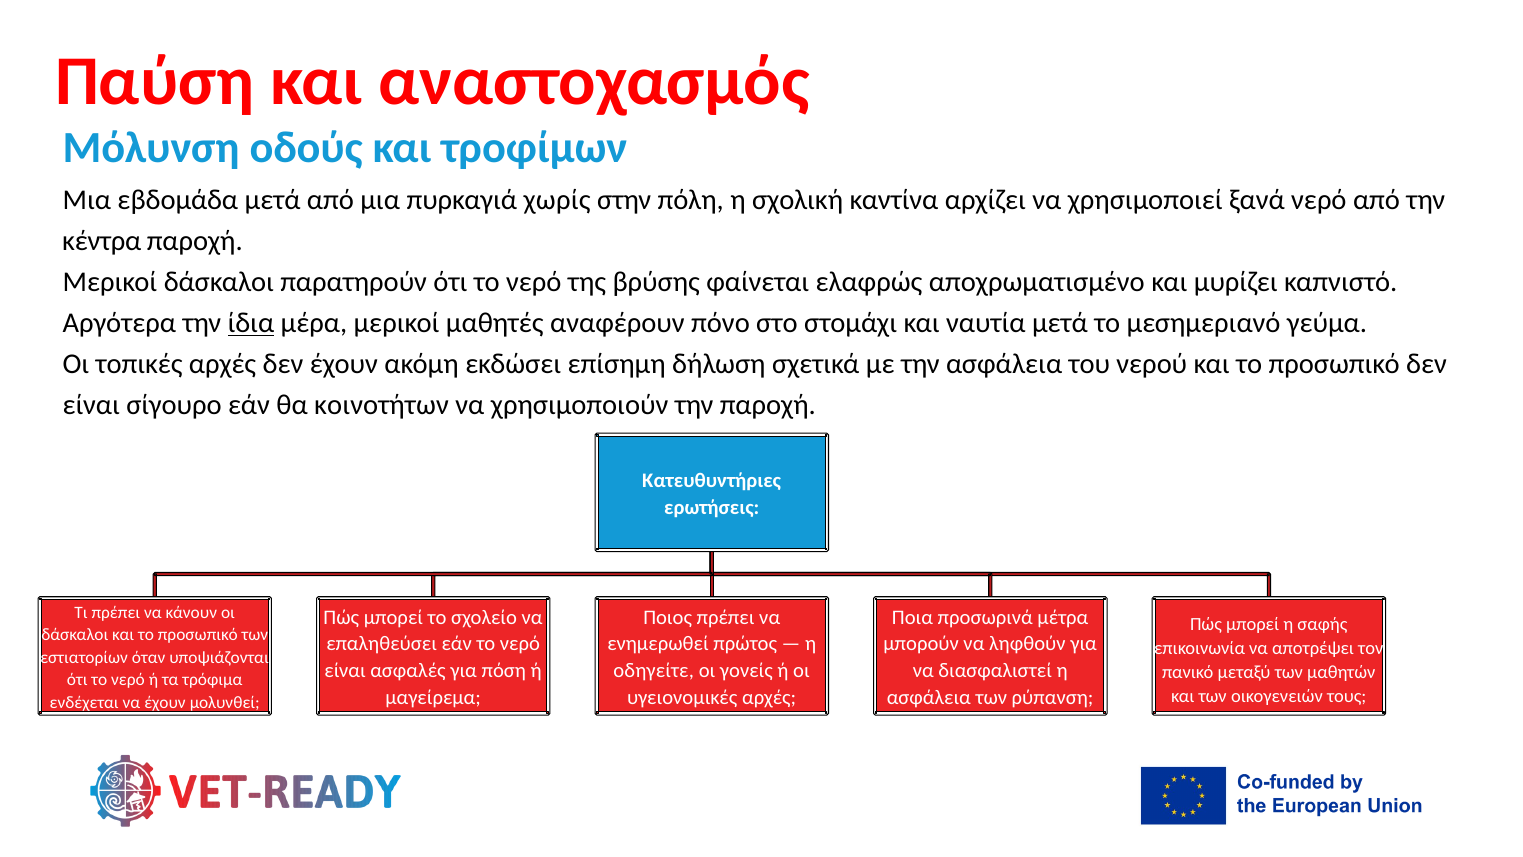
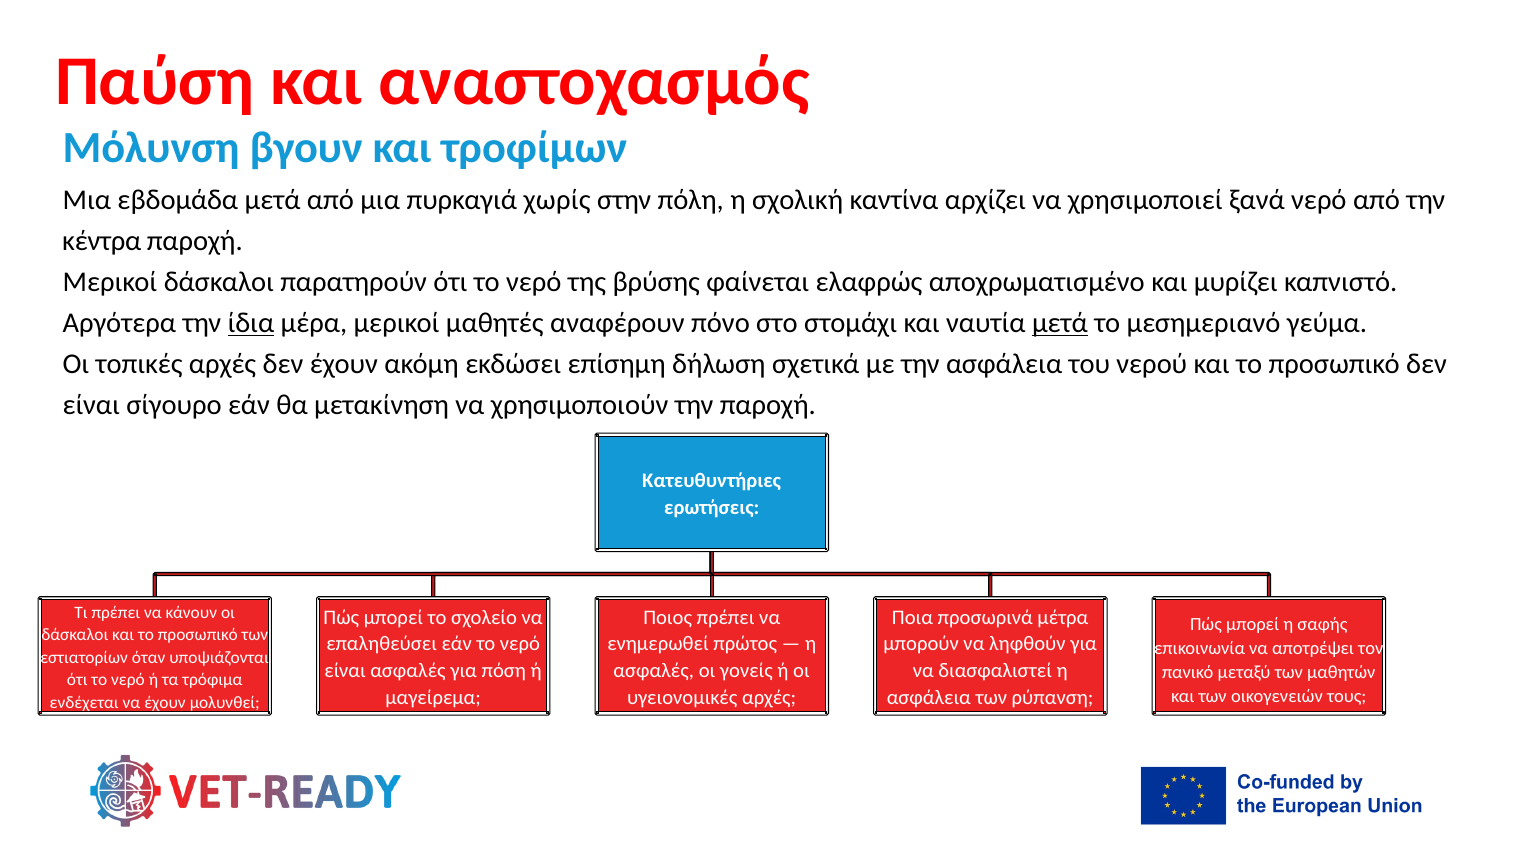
οδούς: οδούς -> βγουν (306, 148)
μετά underline: none -> present (1060, 323)
κοινοτήτων: κοινοτήτων -> μετακίνηση (382, 405)
οδηγείτε: οδηγείτε -> ασφαλές (654, 671)
